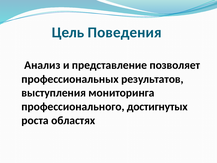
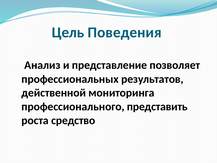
выступления: выступления -> действенной (54, 93)
достигнутых: достигнутых -> представить (157, 106)
областях: областях -> средство (73, 120)
